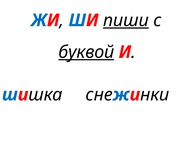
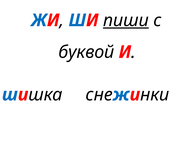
буквой underline: present -> none (86, 52)
